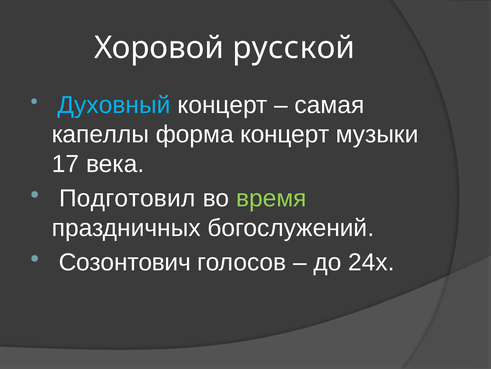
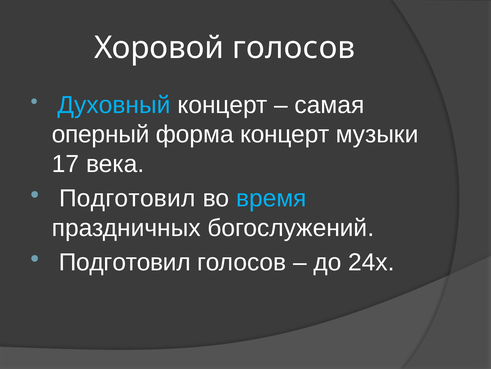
Хоровой русской: русской -> голосов (294, 48)
капеллы: капеллы -> оперный (101, 134)
время colour: light green -> light blue (271, 198)
Созонтович: Созонтович -> Подготовил (125, 262)
